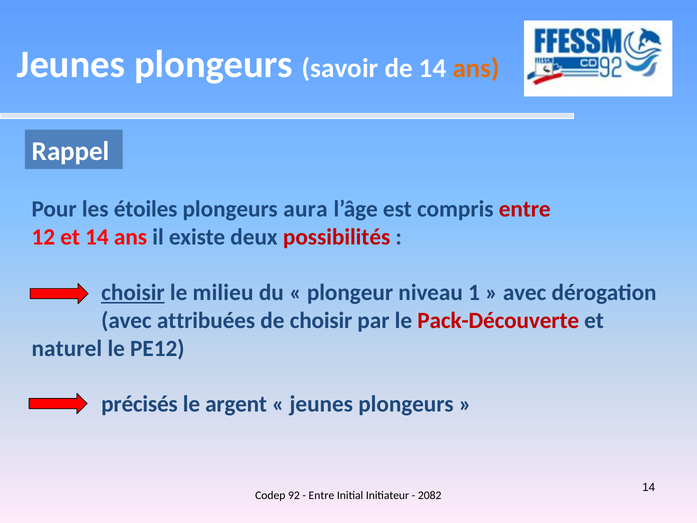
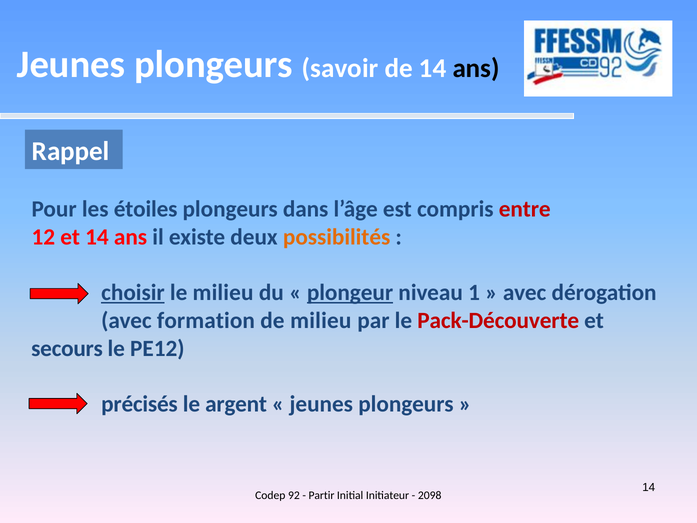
ans colour: orange -> black (476, 68)
aura: aura -> dans (306, 209)
possibilités colour: red -> orange (337, 237)
plongeur underline: none -> present (350, 293)
attribuées: attribuées -> formation (206, 320)
de choisir: choisir -> milieu (321, 320)
naturel: naturel -> secours (67, 348)
Entre: Entre -> Partir (321, 495)
2082: 2082 -> 2098 (430, 495)
